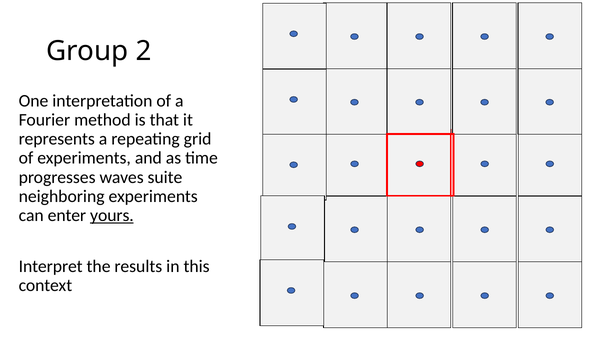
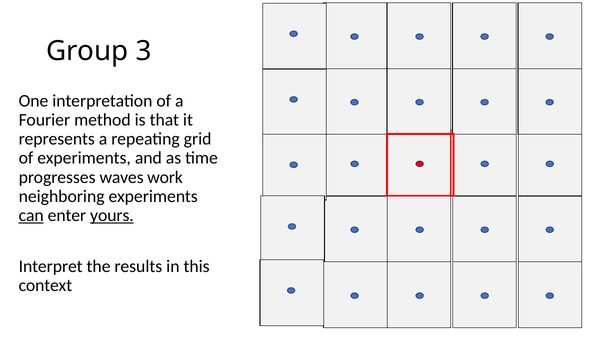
2: 2 -> 3 (144, 51)
suite: suite -> work (165, 177)
can underline: none -> present (31, 215)
